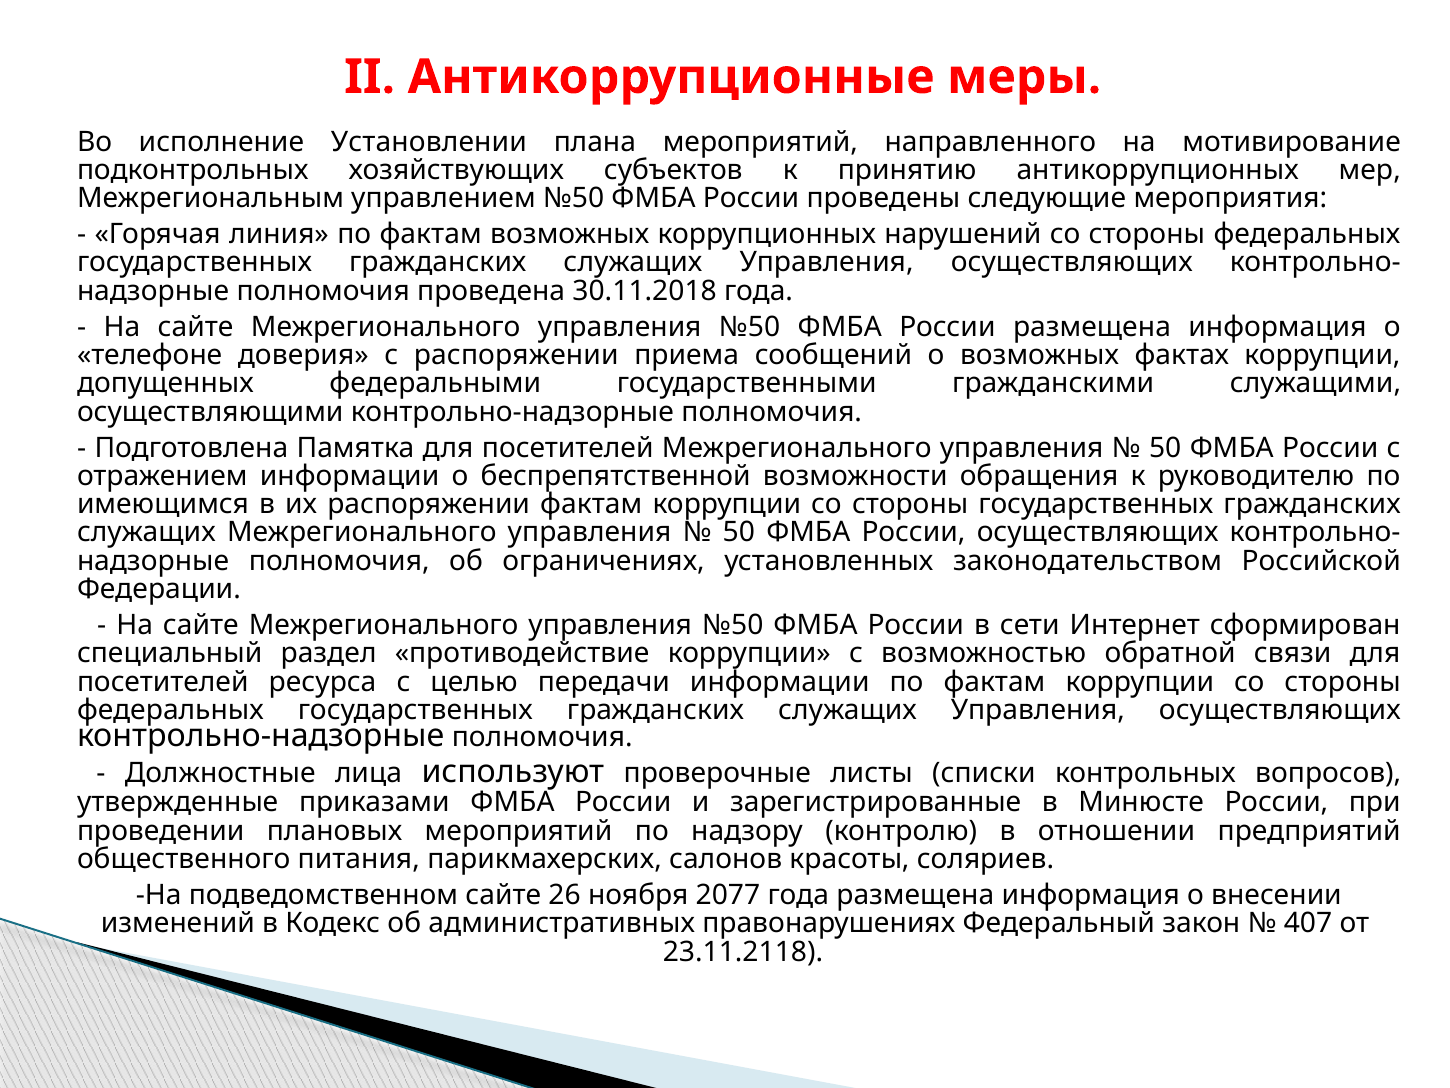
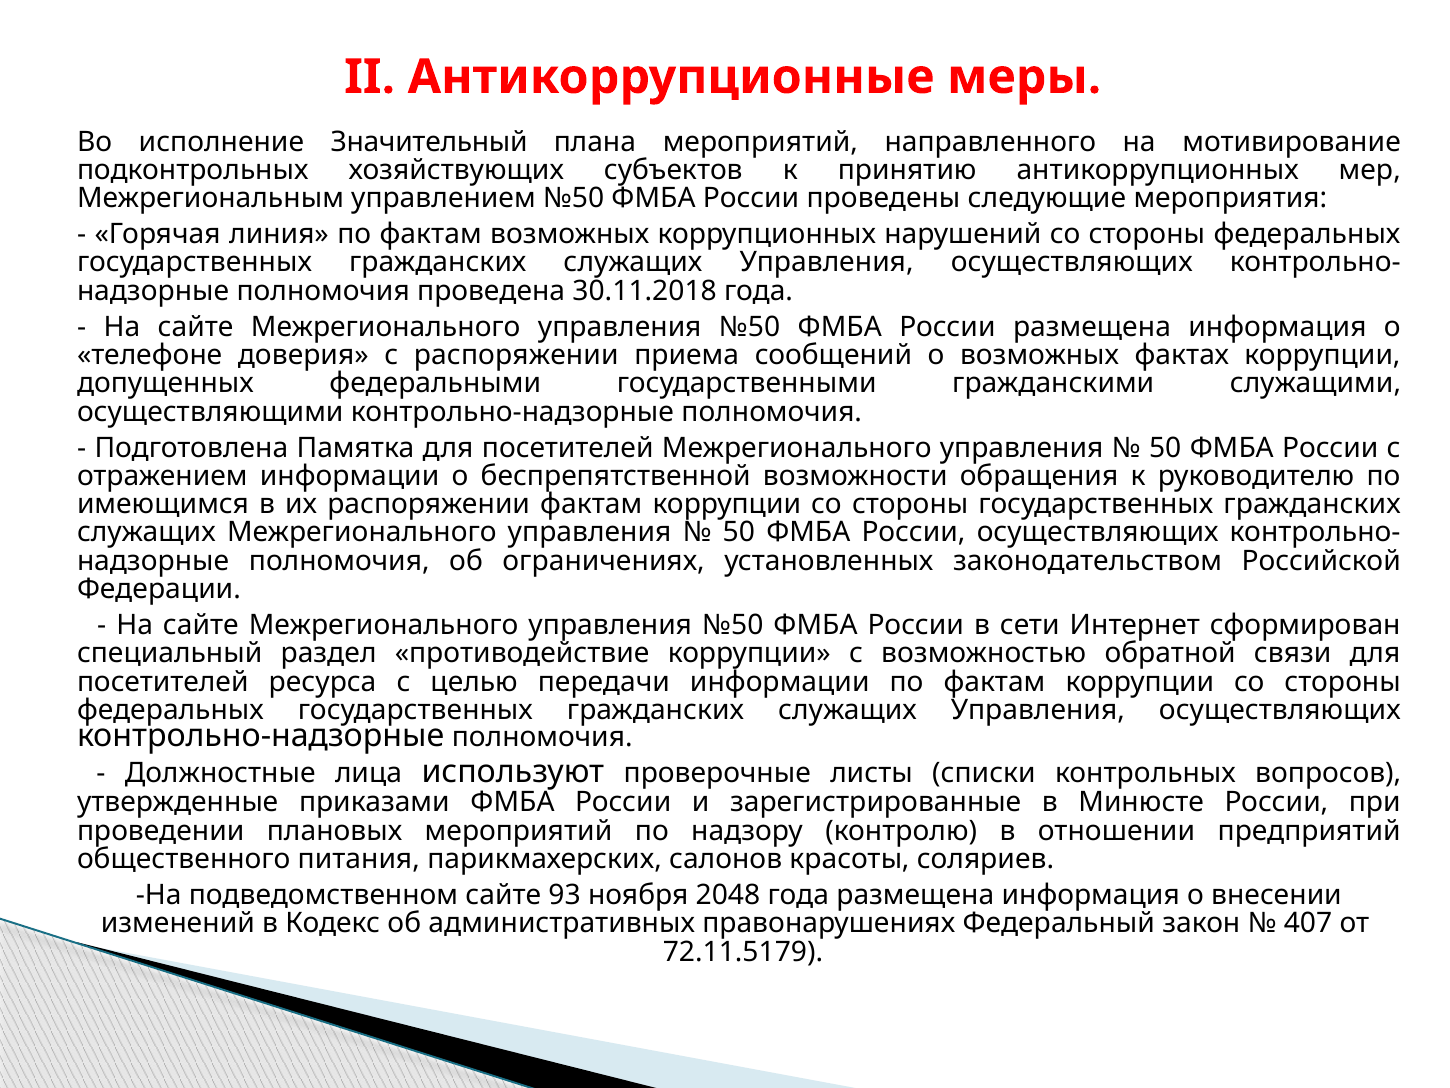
Установлении: Установлении -> Значительный (429, 142)
26: 26 -> 93 (565, 895)
2077: 2077 -> 2048 (728, 895)
23.11.2118: 23.11.2118 -> 72.11.5179 (743, 951)
